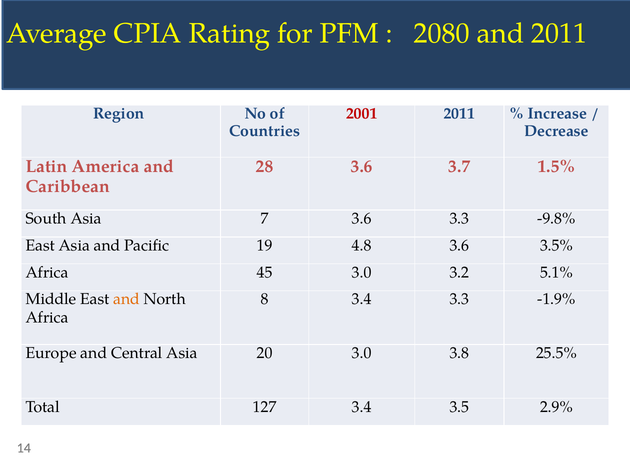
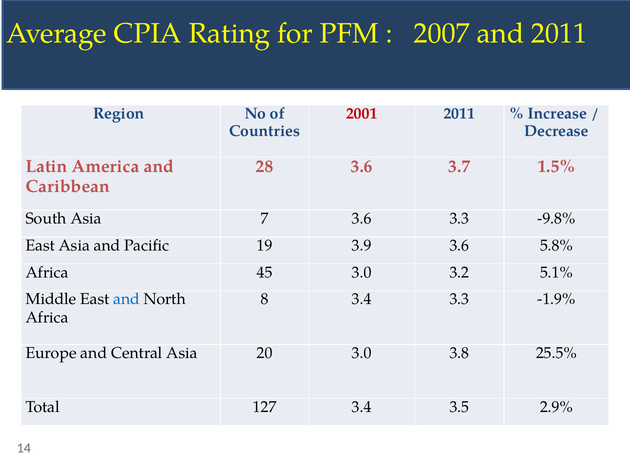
2080: 2080 -> 2007 (442, 34)
4.8: 4.8 -> 3.9 (362, 246)
3.5%: 3.5% -> 5.8% (556, 246)
and colour: orange -> blue (127, 300)
